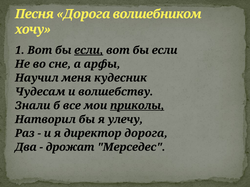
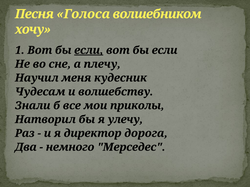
Песня Дорога: Дорога -> Голоса (83, 14)
арфы: арфы -> плечу (102, 64)
приколы underline: present -> none (137, 106)
дрожат: дрожат -> немного (70, 147)
